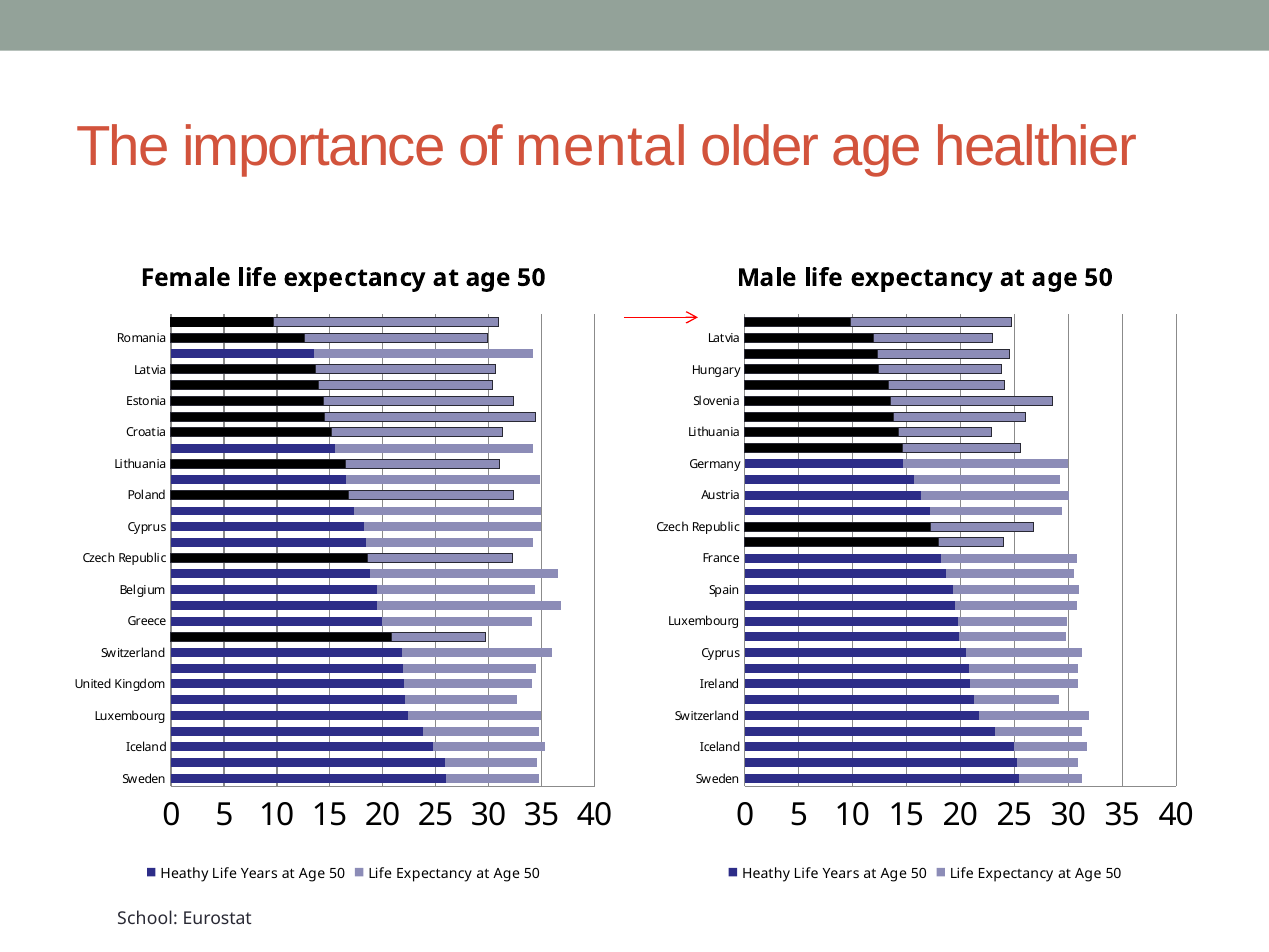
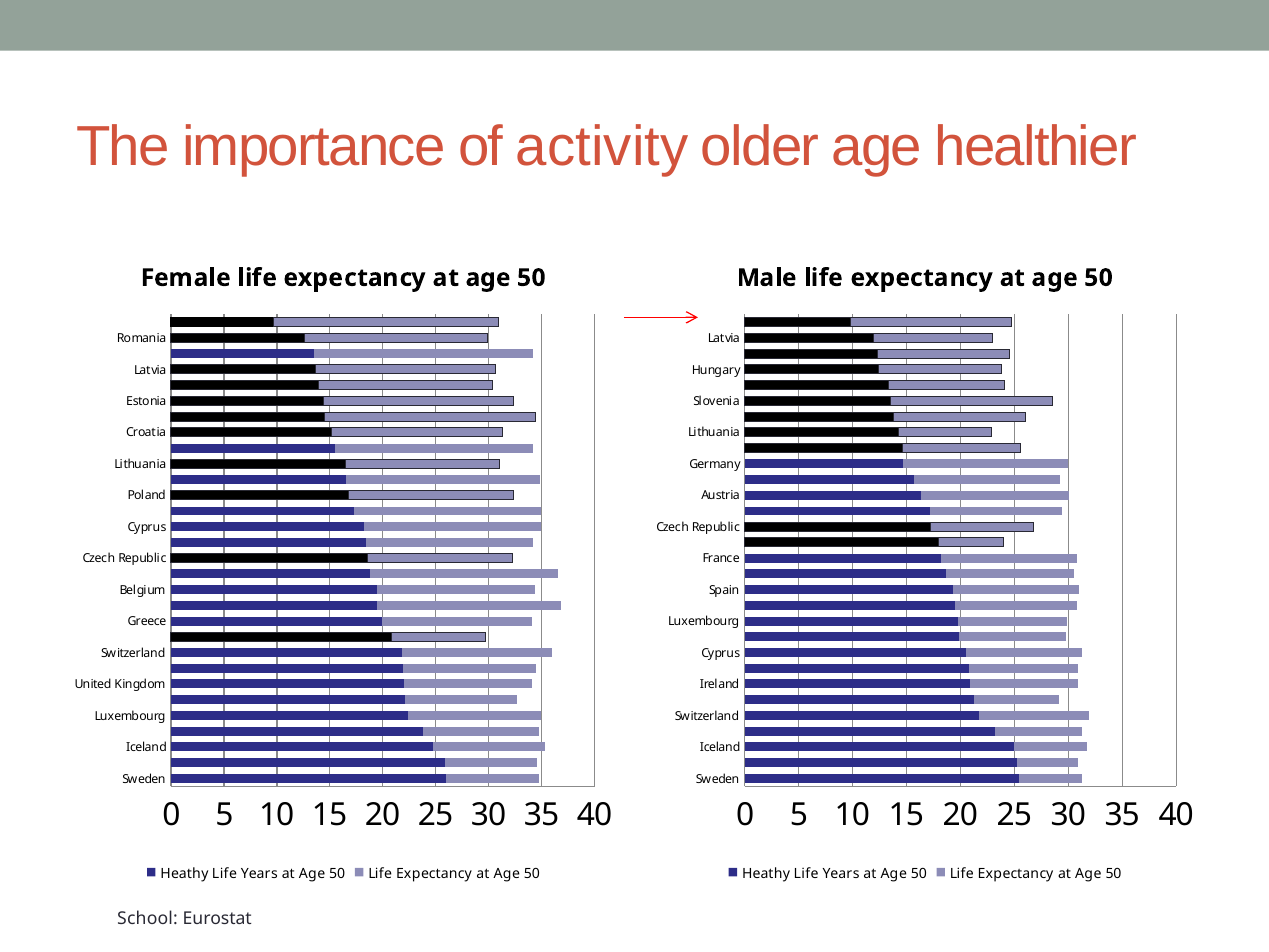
mental: mental -> activity (602, 147)
